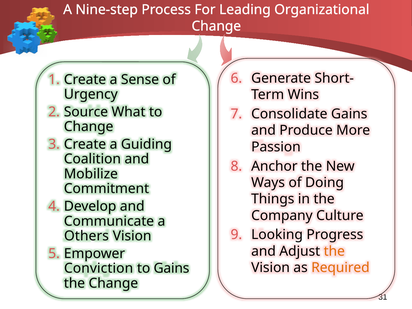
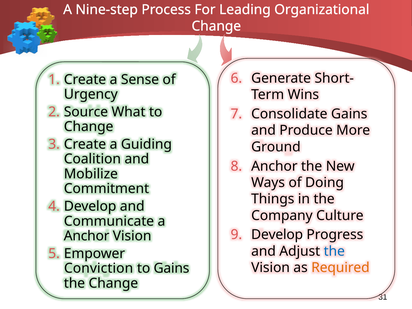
Passion: Passion -> Ground (276, 147)
Looking: Looking -> Develop (277, 235)
Others: Others -> Anchor (87, 236)
the colour: orange -> blue (334, 251)
